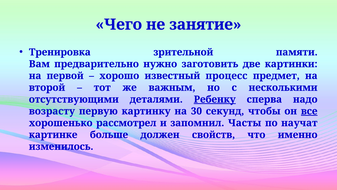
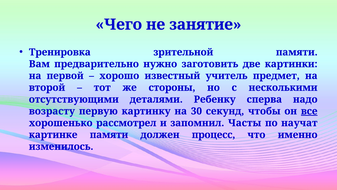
процесс: процесс -> учитель (227, 76)
важным: важным -> стороны (172, 87)
Ребенку underline: present -> none (215, 99)
картинке больше: больше -> памяти (109, 134)
свойств: свойств -> процесс (214, 134)
